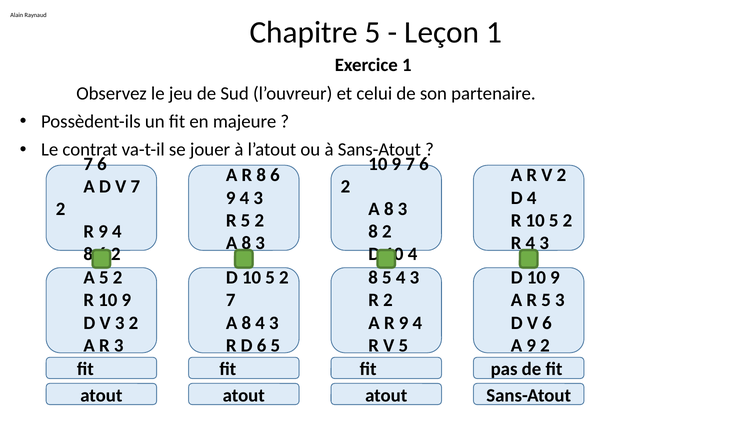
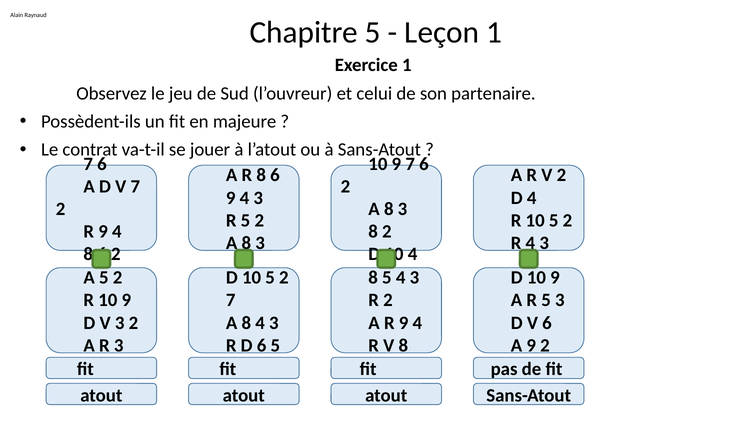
V 5: 5 -> 8 (403, 345)
